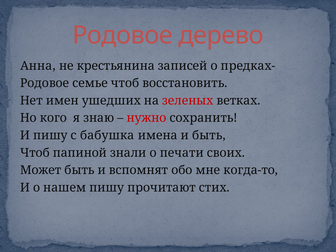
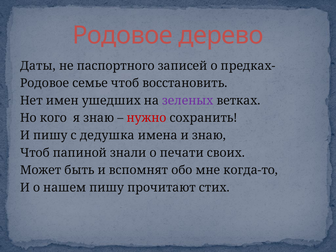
Анна: Анна -> Даты (38, 66)
крестьянина: крестьянина -> паспортного (116, 66)
зеленых colour: red -> purple (188, 101)
бабушка: бабушка -> дедушка (107, 135)
и быть: быть -> знаю (209, 135)
